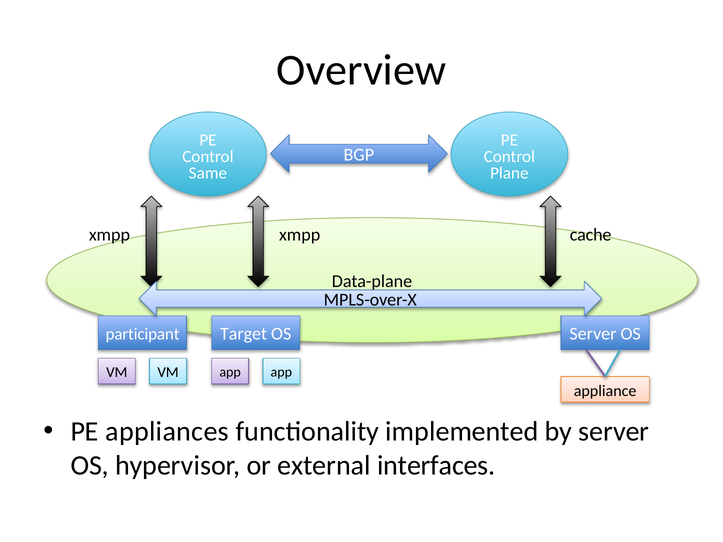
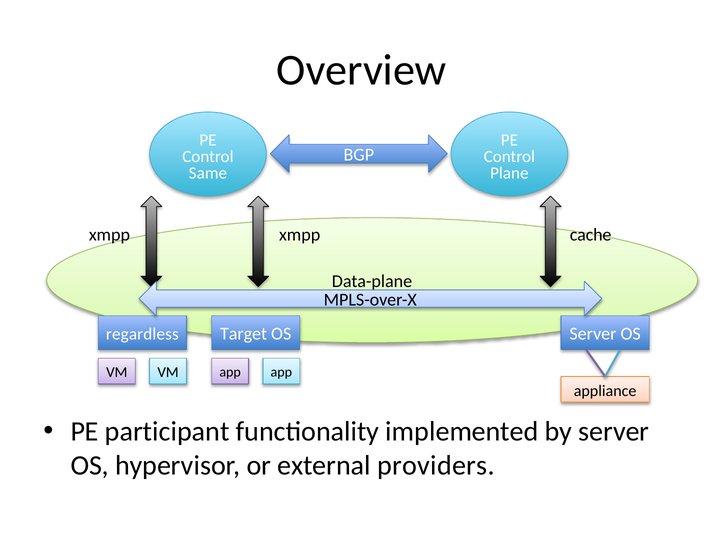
participant: participant -> regardless (142, 334)
appliances: appliances -> participant (167, 432)
interfaces: interfaces -> providers (436, 466)
